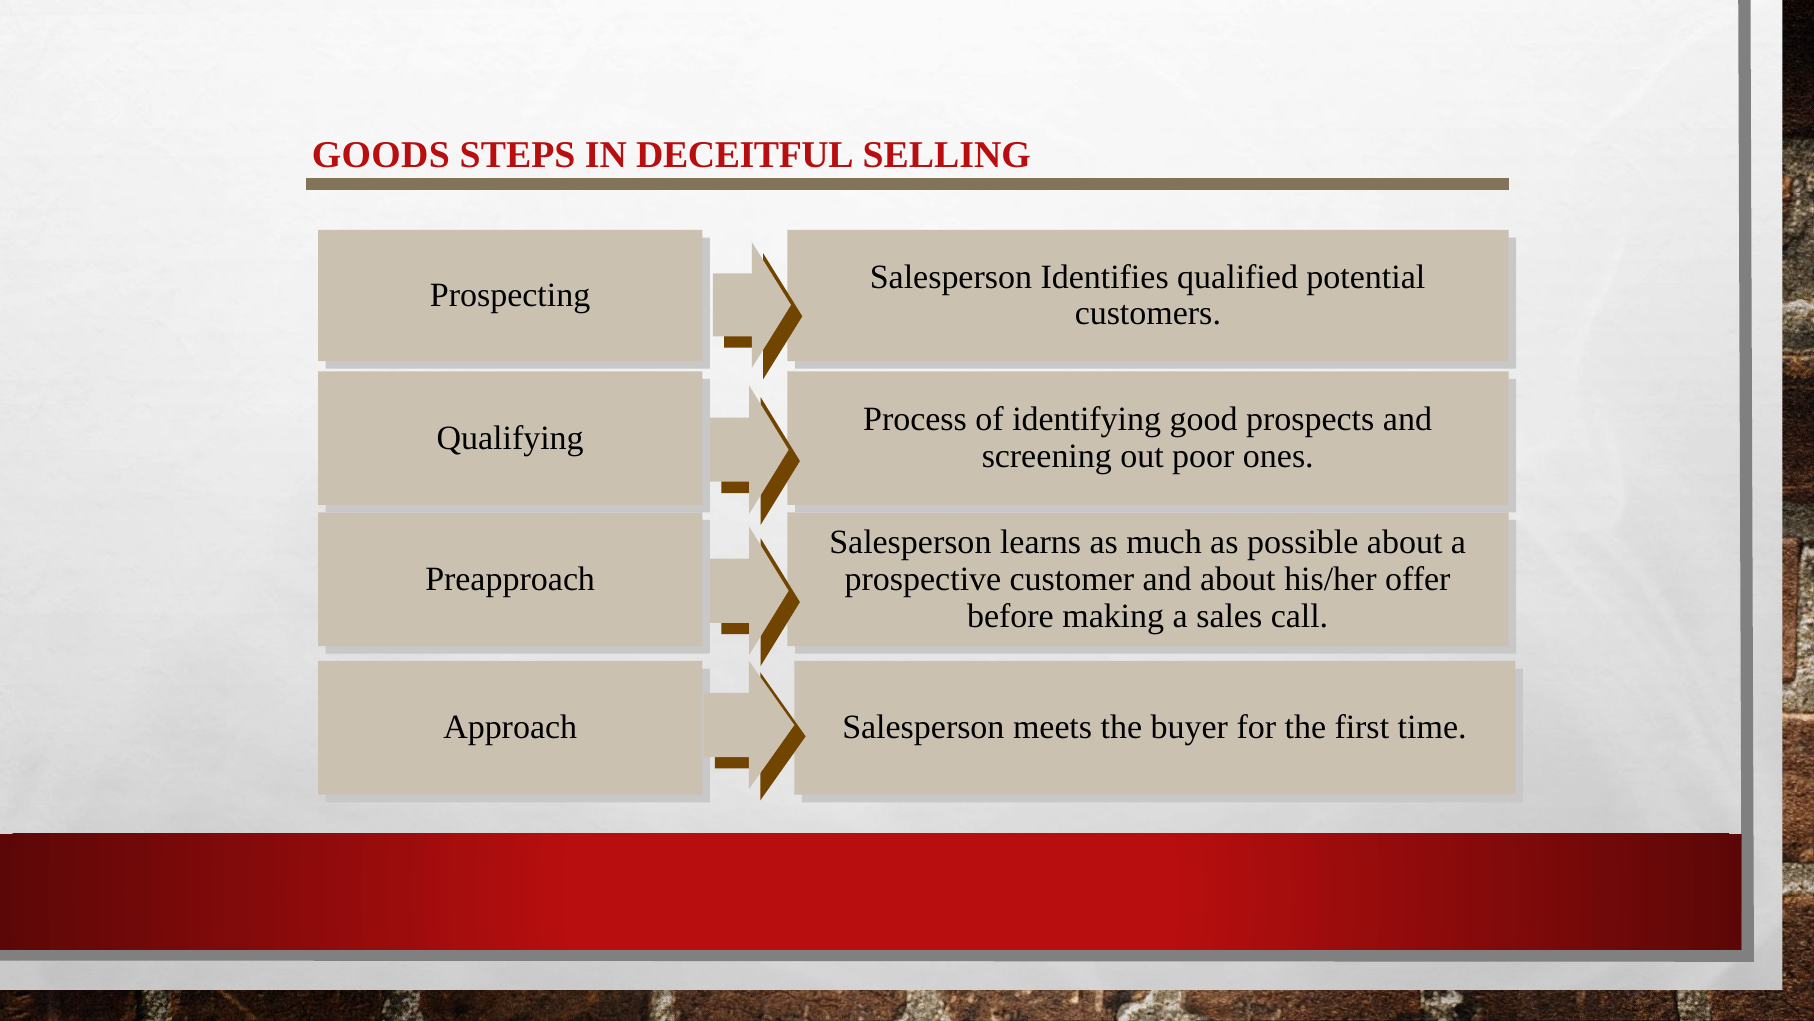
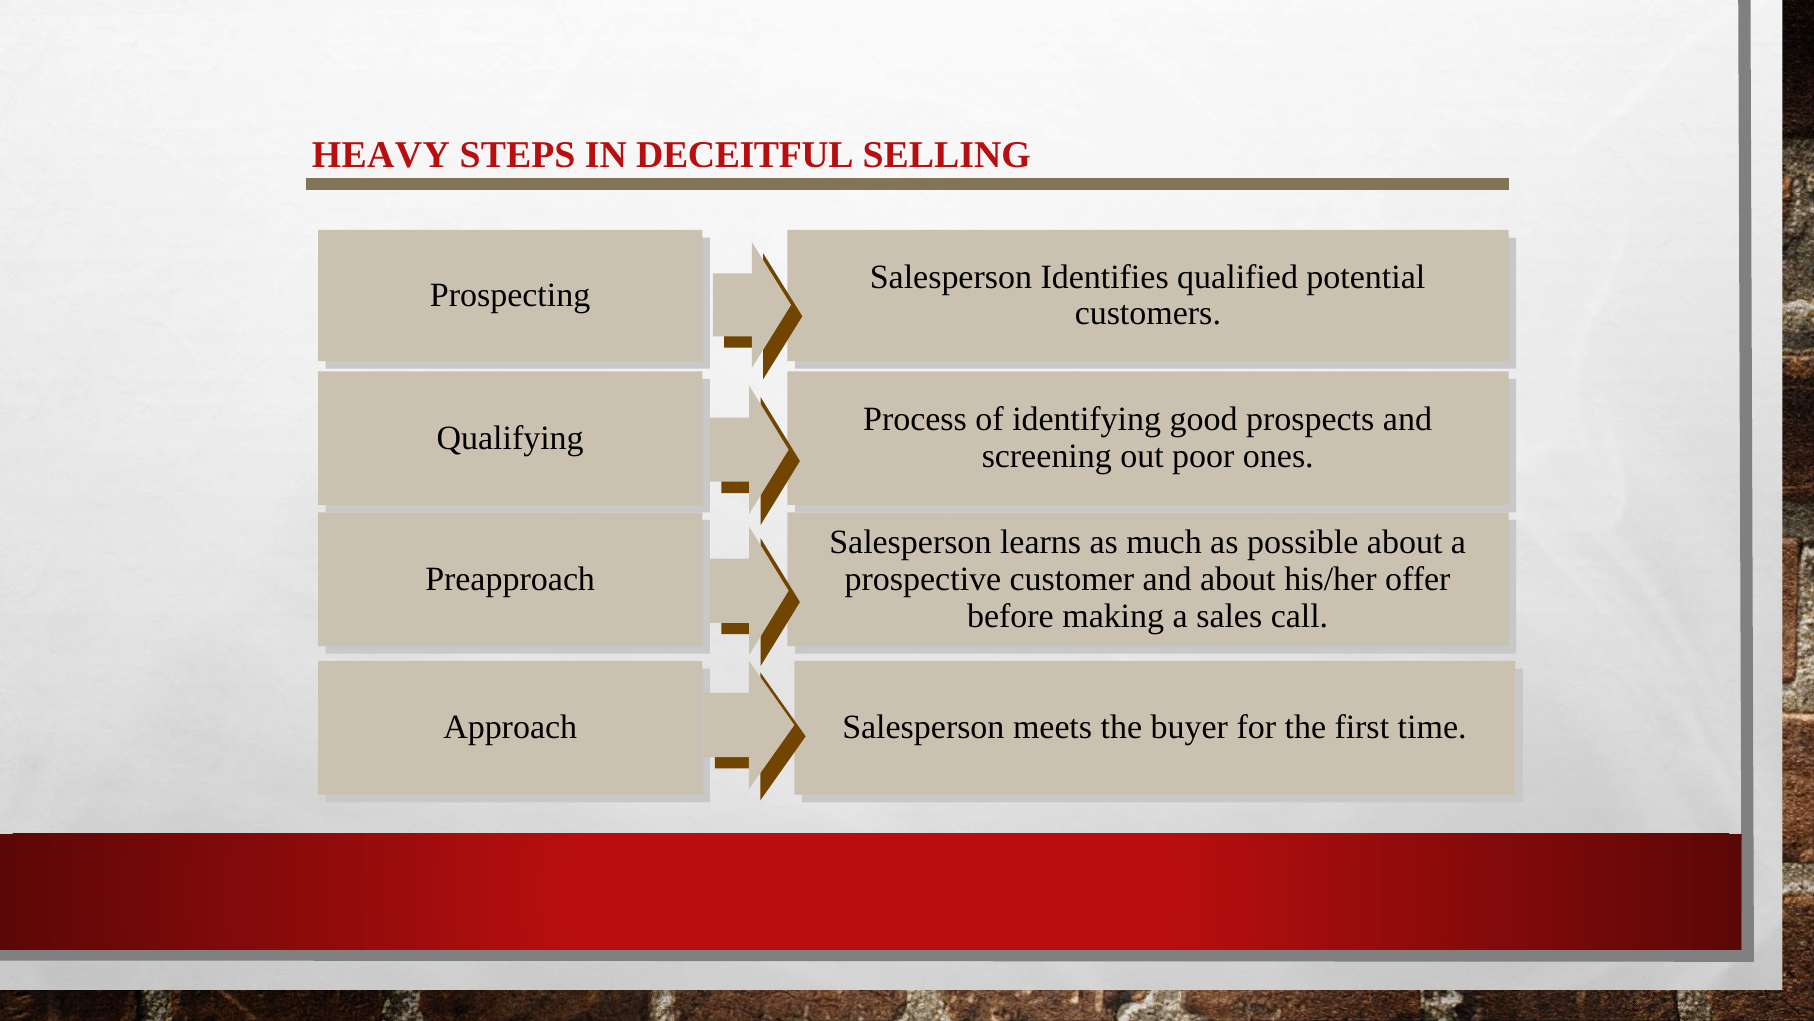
GOODS: GOODS -> HEAVY (381, 155)
